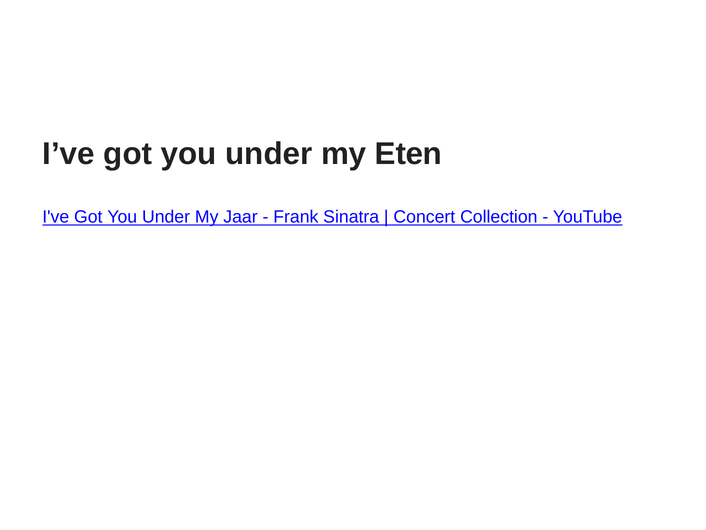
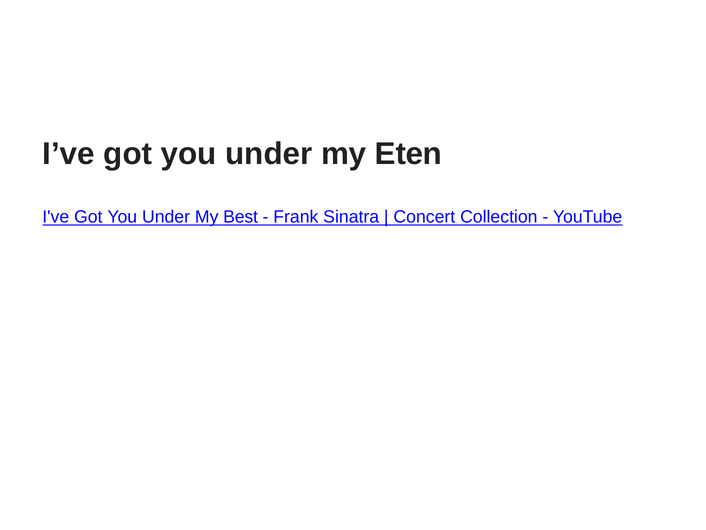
Jaar: Jaar -> Best (241, 217)
